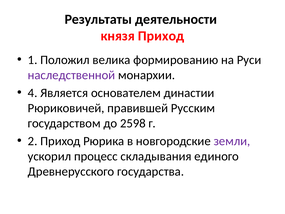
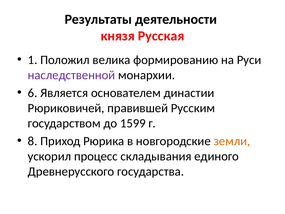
князя Приход: Приход -> Русская (161, 36)
4: 4 -> 6 (33, 93)
2598: 2598 -> 1599 (133, 123)
2: 2 -> 8 (33, 141)
земли colour: purple -> orange (232, 141)
